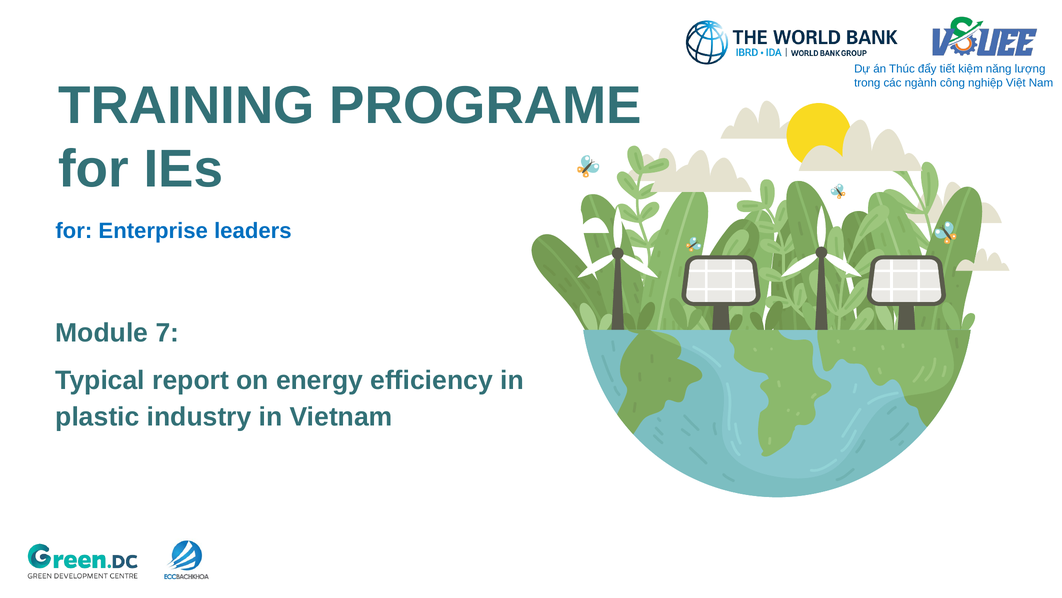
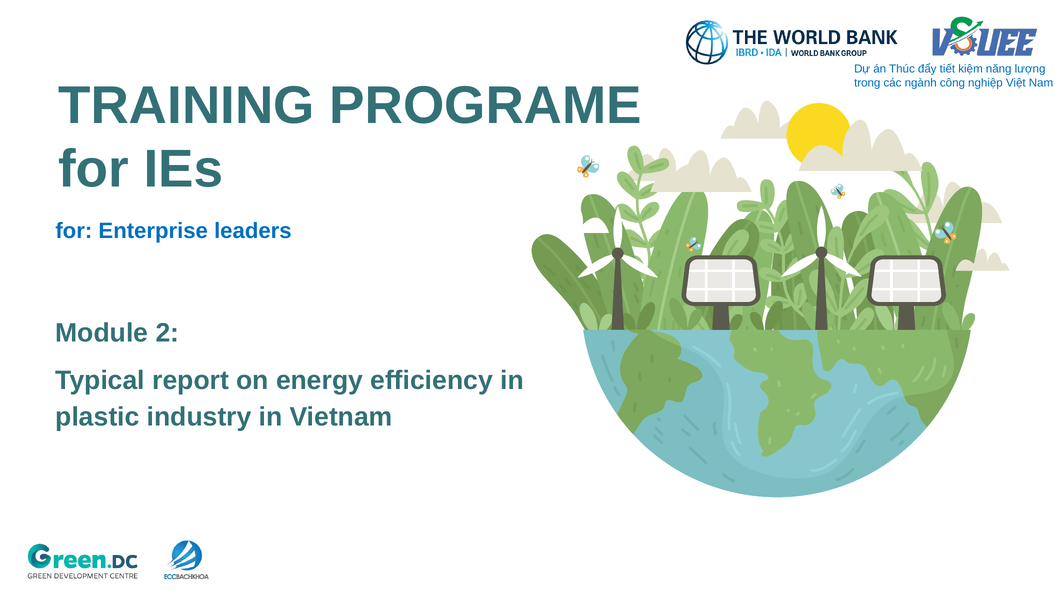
7: 7 -> 2 (167, 332)
